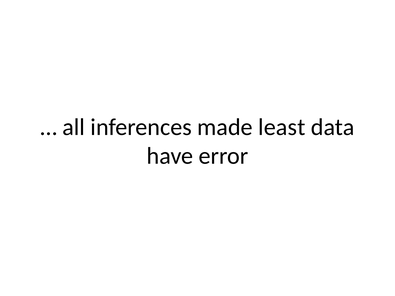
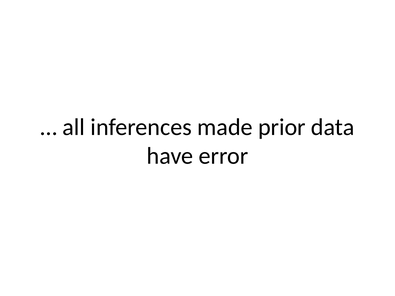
least: least -> prior (282, 127)
